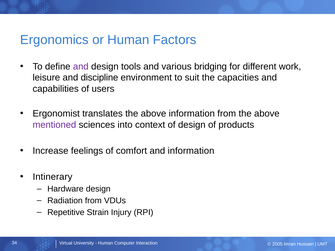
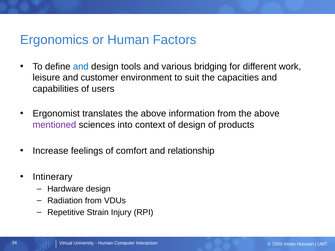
and colour: purple -> blue (81, 67)
discipline: discipline -> customer (99, 78)
and information: information -> relationship (191, 151)
